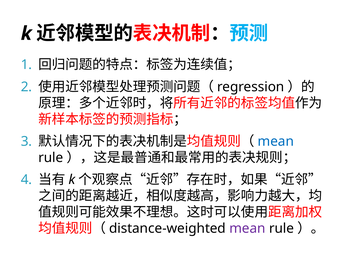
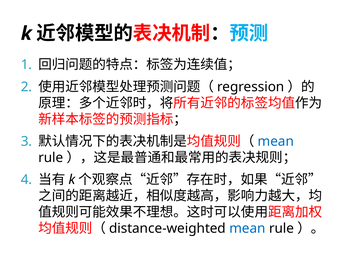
mean colour: purple -> blue (247, 228)
